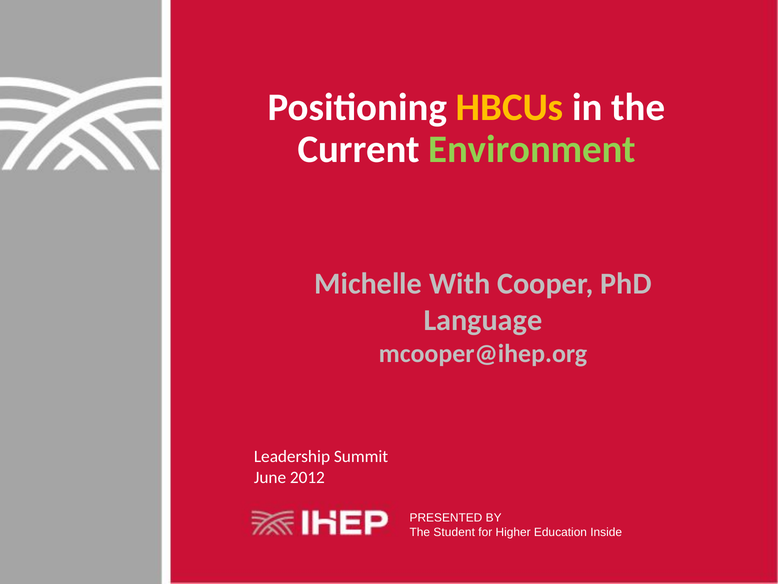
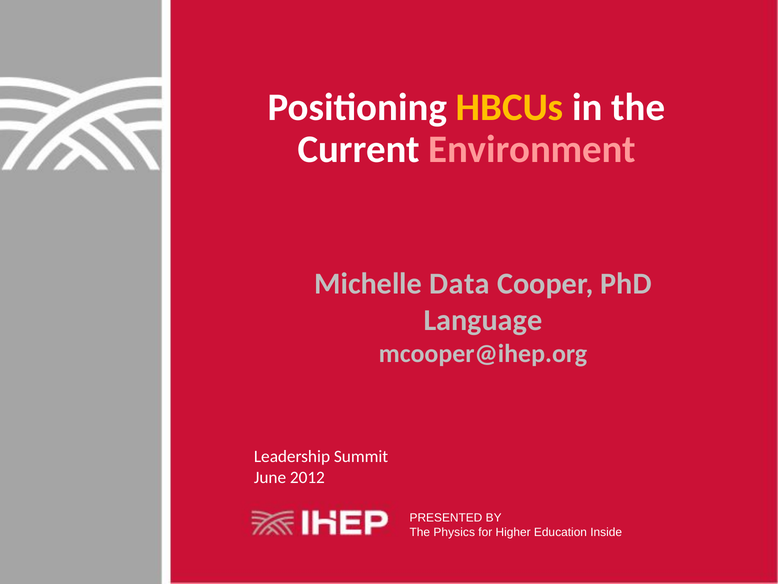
Environment colour: light green -> pink (532, 149)
With: With -> Data (460, 283)
Student: Student -> Physics (454, 532)
